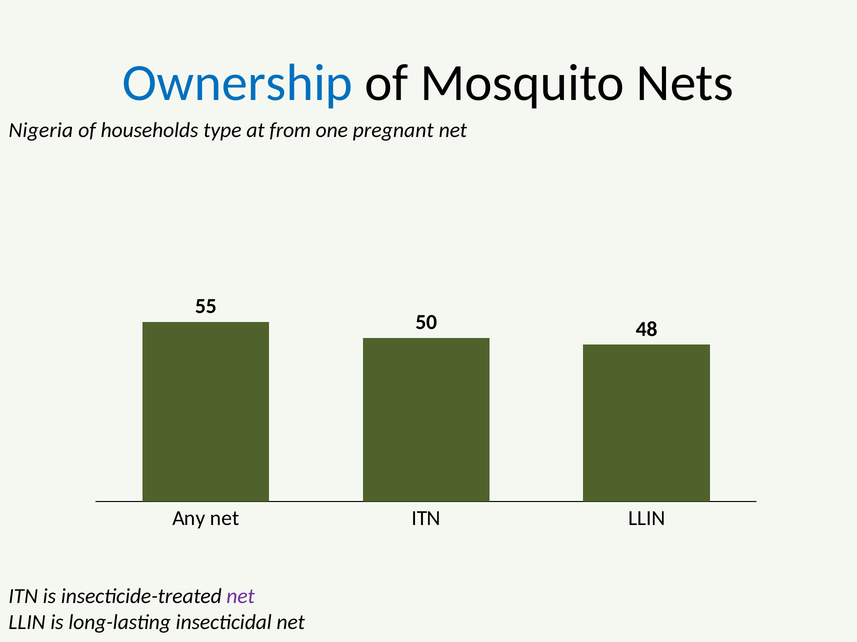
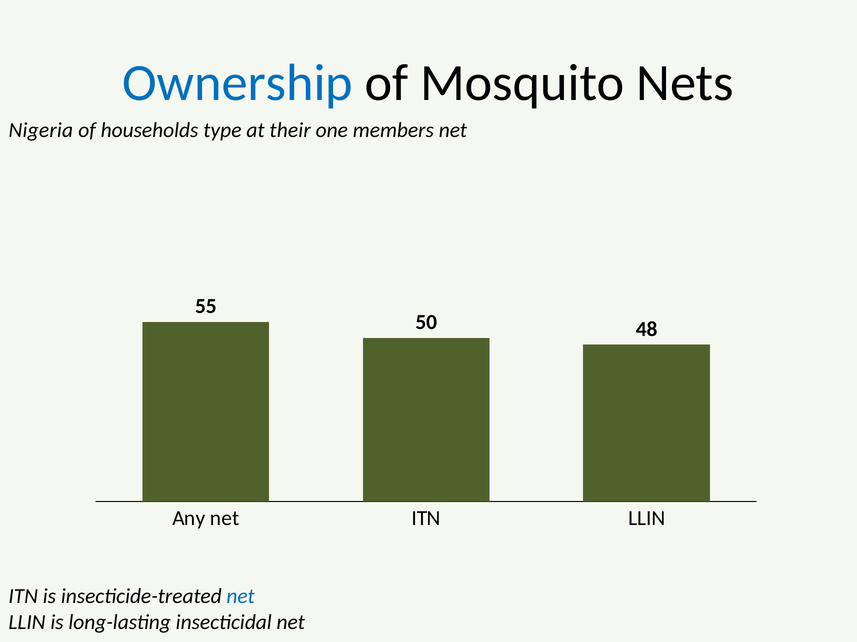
from: from -> their (290, 131)
pregnant: pregnant -> members (393, 131)
net colour: purple -> blue (241, 597)
